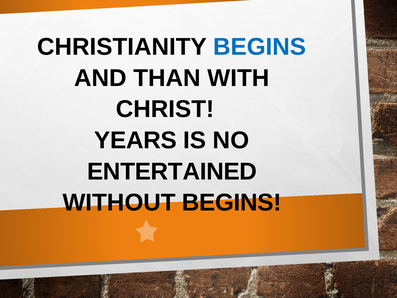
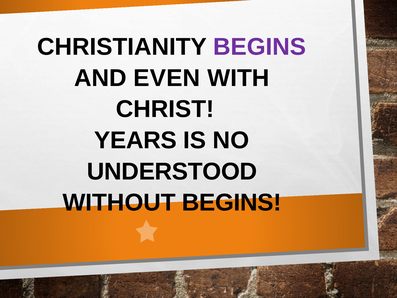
BEGINS colour: blue -> purple (260, 47)
THAN: THAN -> EVEN (167, 78)
ENTERTAINED: ENTERTAINED -> UNDERSTOOD (172, 171)
